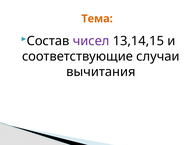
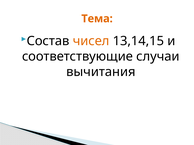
чисел colour: purple -> orange (91, 41)
